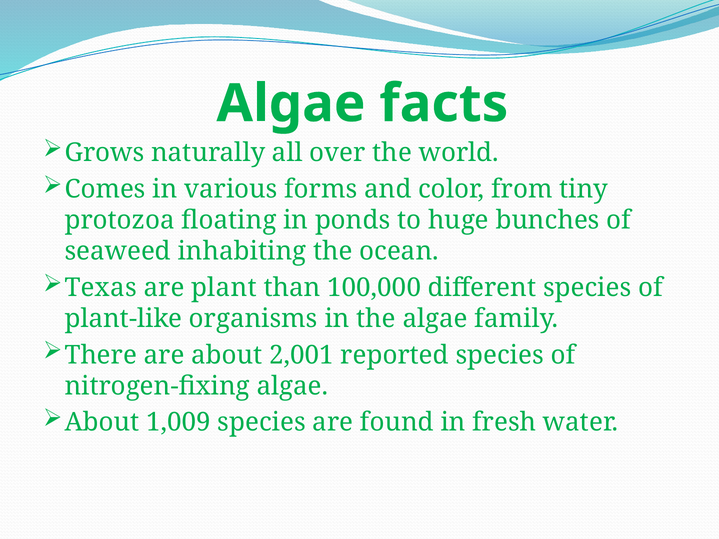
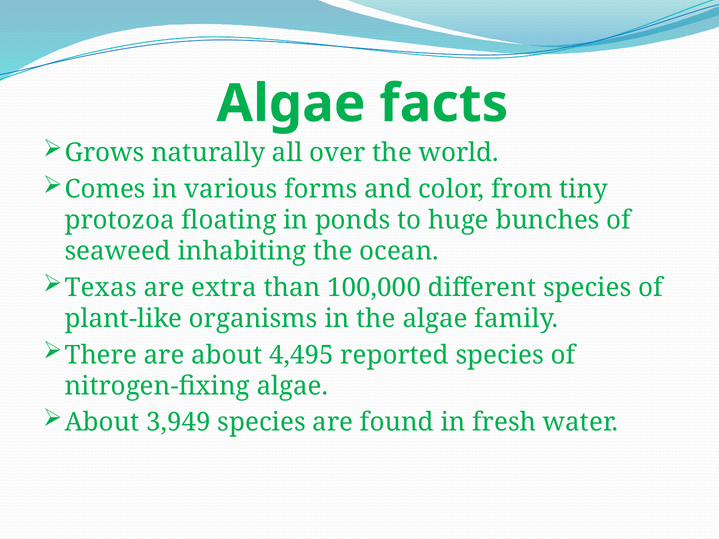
plant: plant -> extra (224, 288)
2,001: 2,001 -> 4,495 (301, 355)
1,009: 1,009 -> 3,949 (179, 423)
